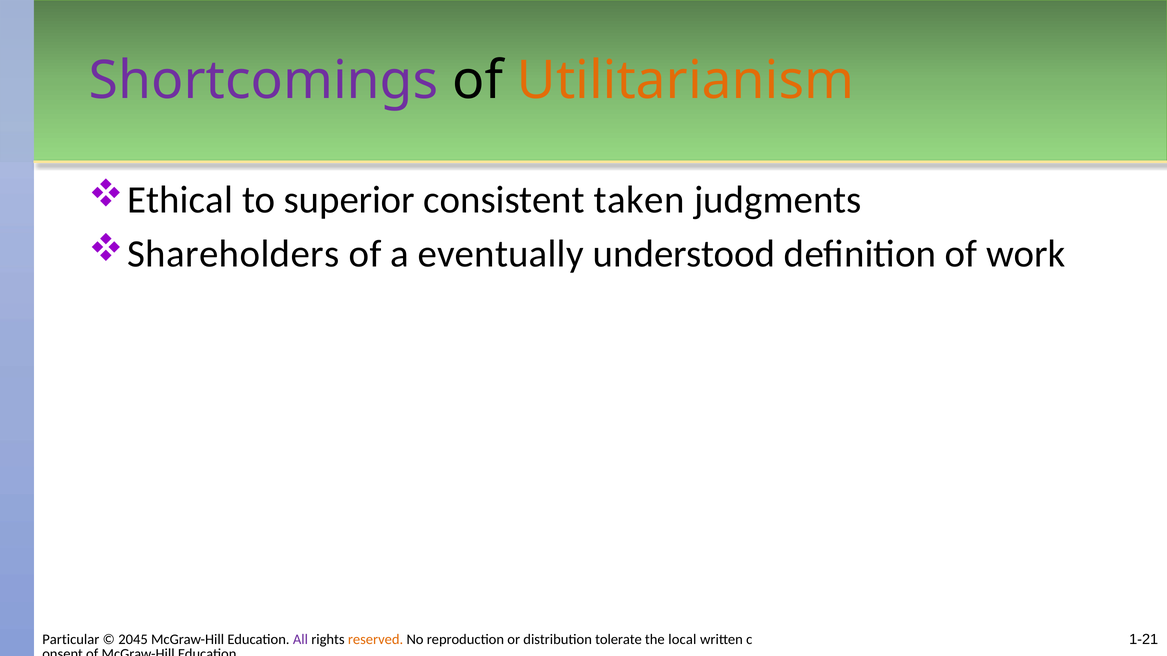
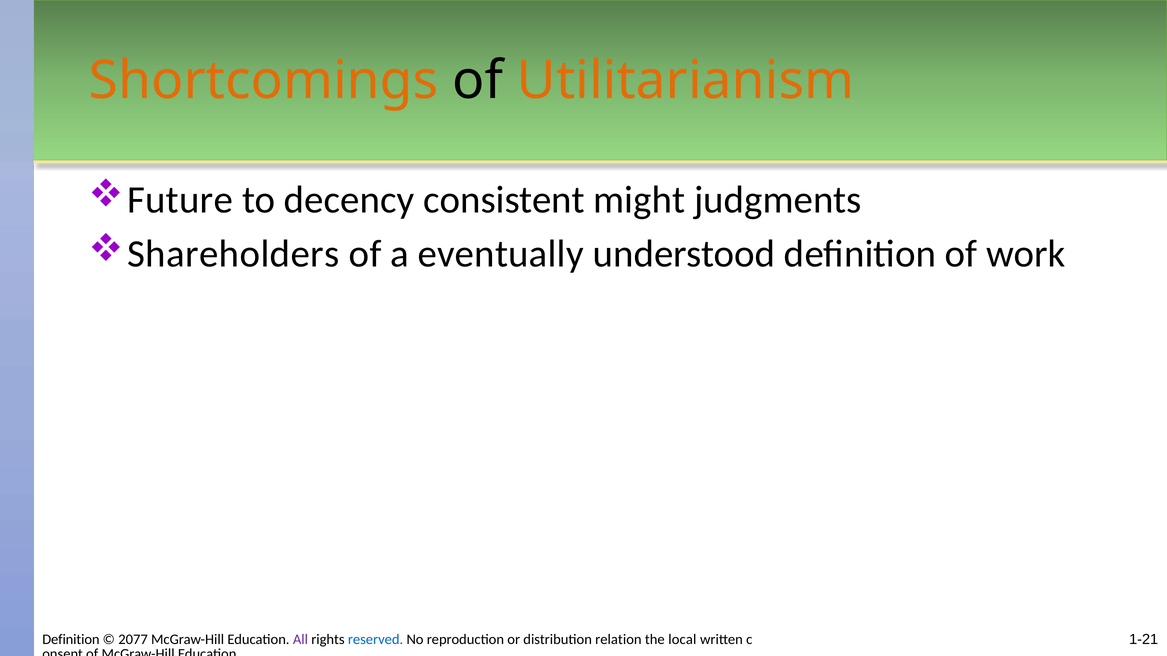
Shortcomings colour: purple -> orange (264, 81)
Ethical: Ethical -> Future (180, 200)
superior: superior -> decency (349, 200)
taken: taken -> might (639, 200)
Particular: Particular -> Definition (71, 640)
2045: 2045 -> 2077 (133, 640)
reserved colour: orange -> blue (376, 640)
tolerate: tolerate -> relation (618, 640)
